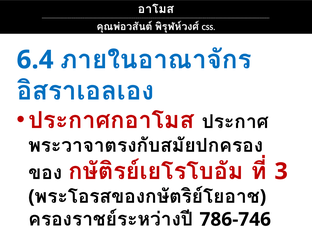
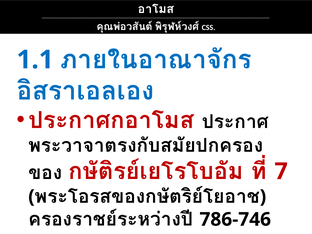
6.4: 6.4 -> 1.1 (35, 60)
3: 3 -> 7 (281, 171)
